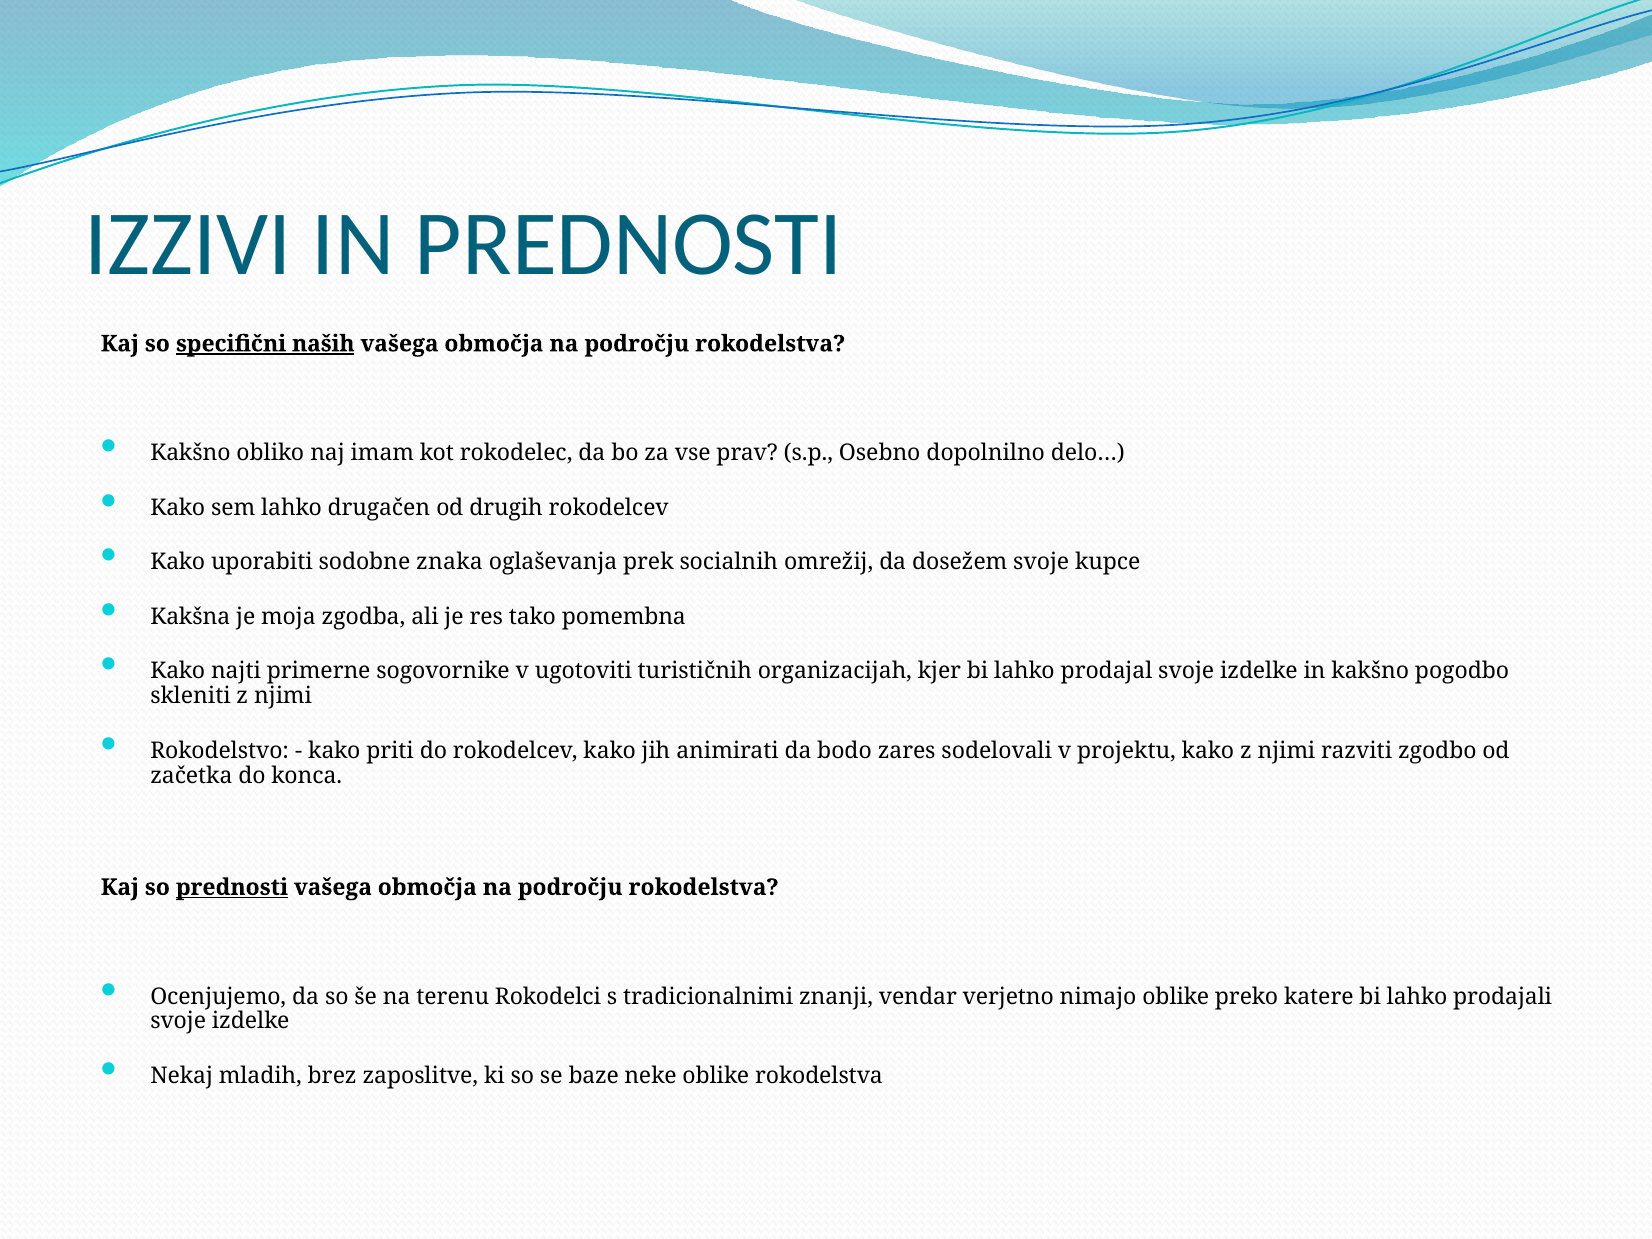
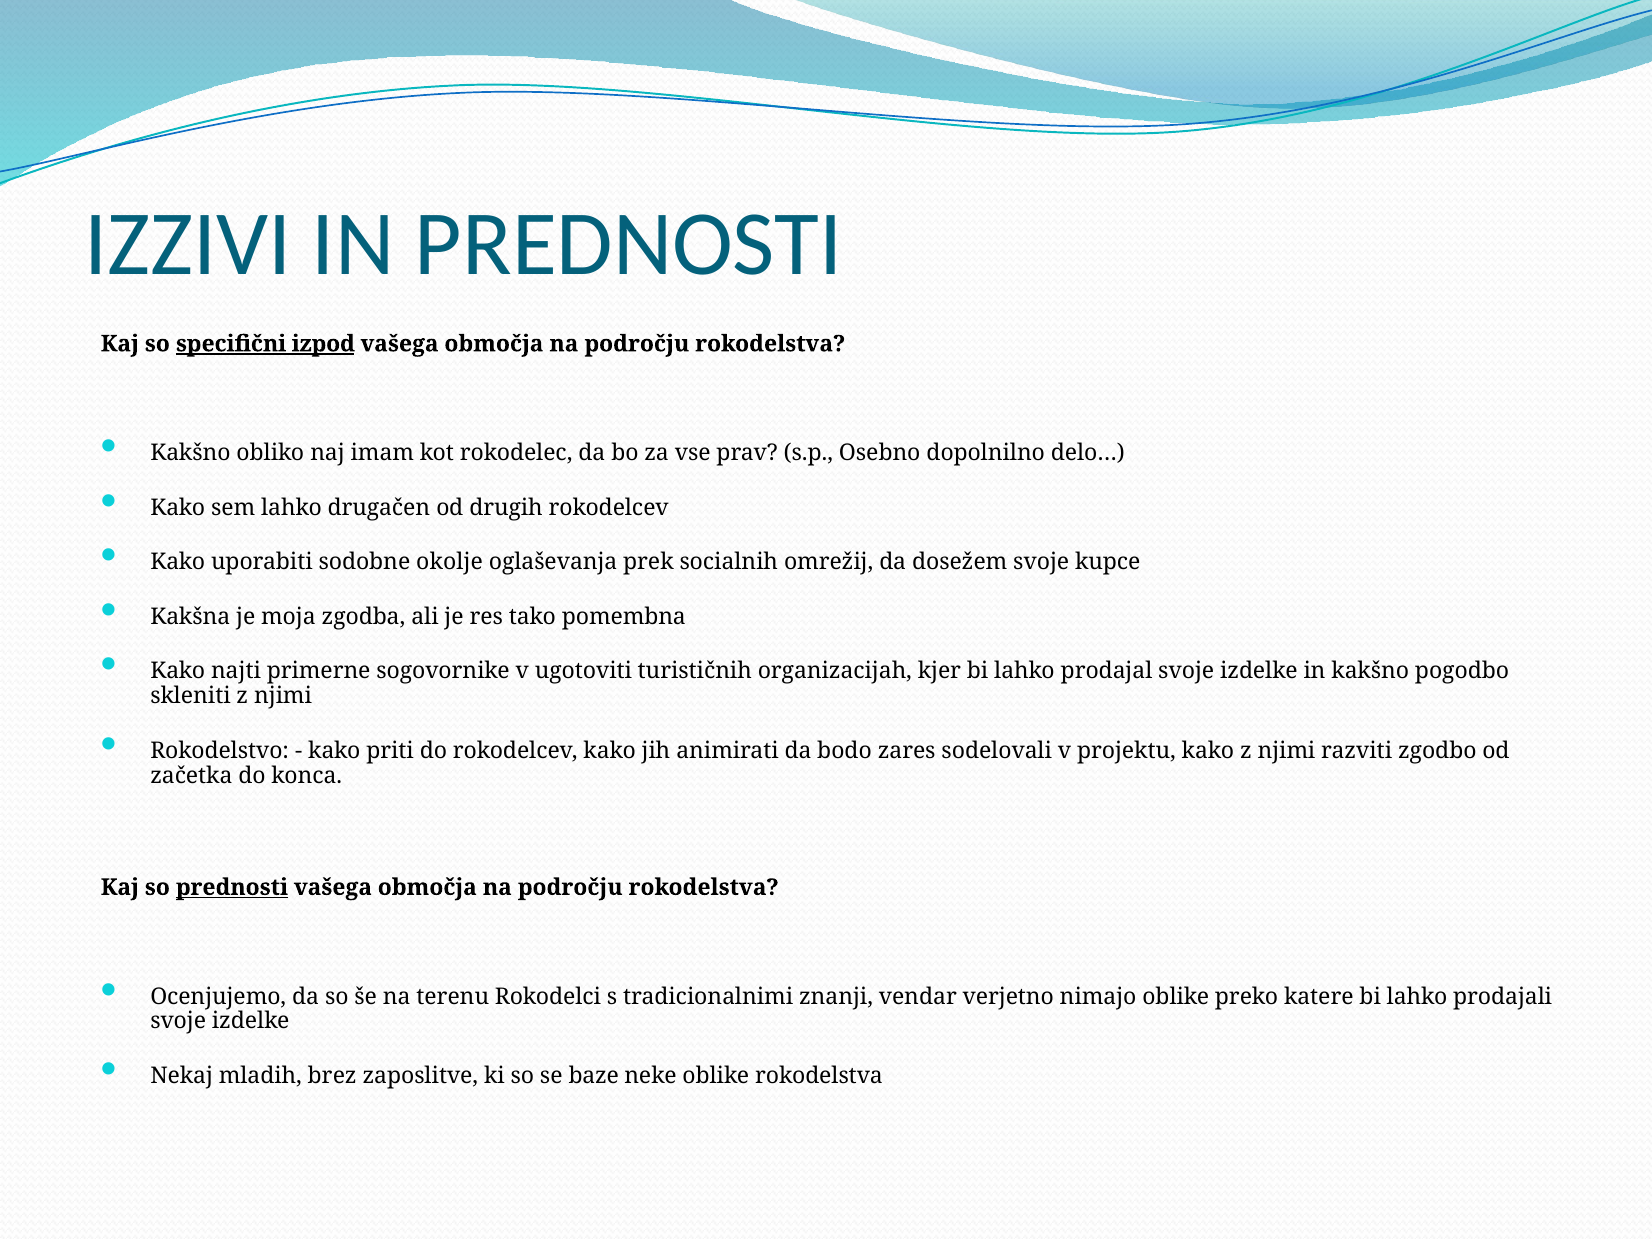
naših: naših -> izpod (323, 344)
znaka: znaka -> okolje (450, 562)
